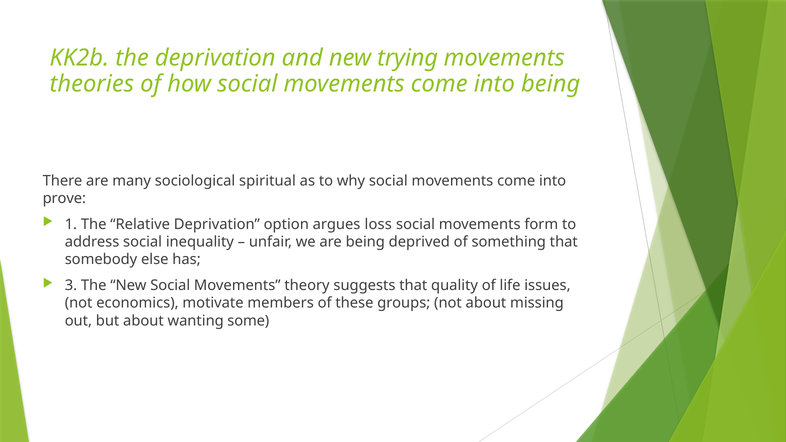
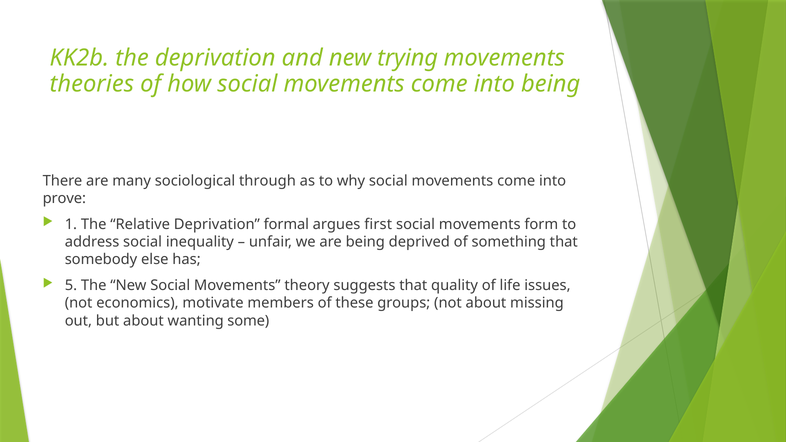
spiritual: spiritual -> through (267, 181)
option: option -> formal (286, 224)
loss: loss -> first (378, 224)
3: 3 -> 5 (71, 286)
